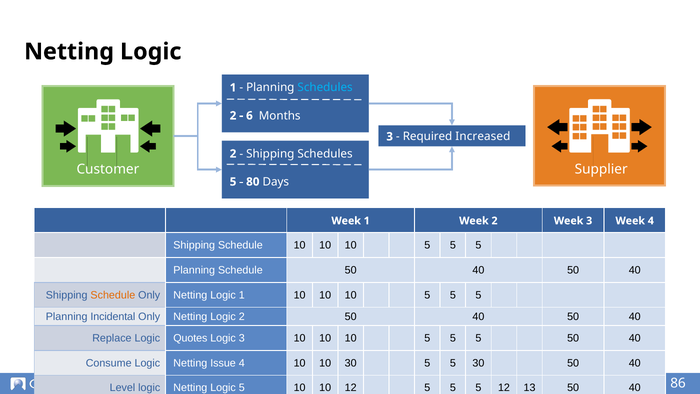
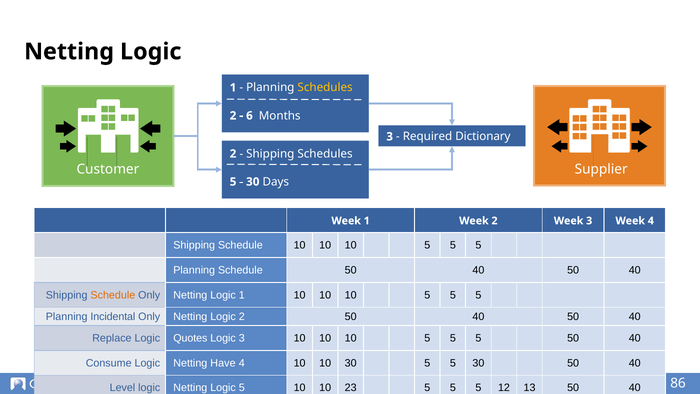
Schedules colour: light blue -> yellow (325, 88)
Increased: Increased -> Dictionary (483, 137)
80: 80 -> 30 (253, 182)
Issue: Issue -> Have (223, 363)
10 12: 12 -> 23 (351, 388)
